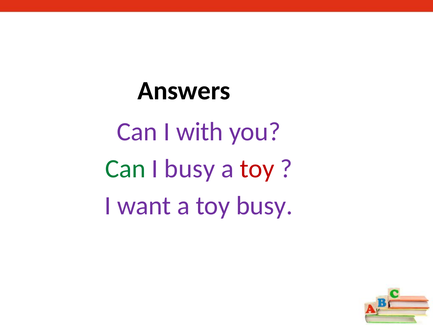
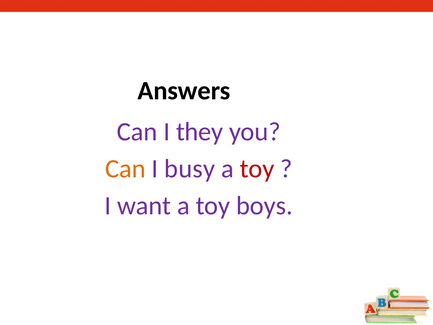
with: with -> they (200, 132)
Can colour: green -> orange (125, 169)
toy busy: busy -> boys (264, 206)
